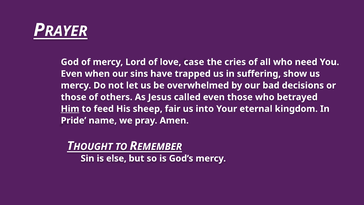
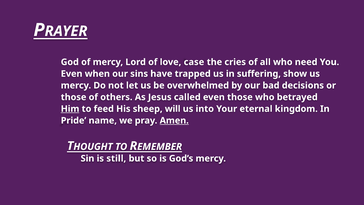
fair: fair -> will (173, 109)
Amen underline: none -> present (174, 120)
else: else -> still (116, 158)
